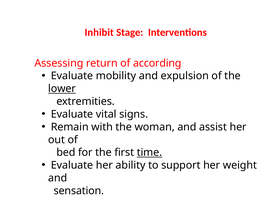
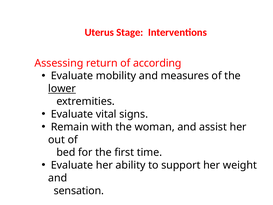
Inhibit: Inhibit -> Uterus (99, 32)
expulsion: expulsion -> measures (185, 76)
time underline: present -> none (149, 152)
